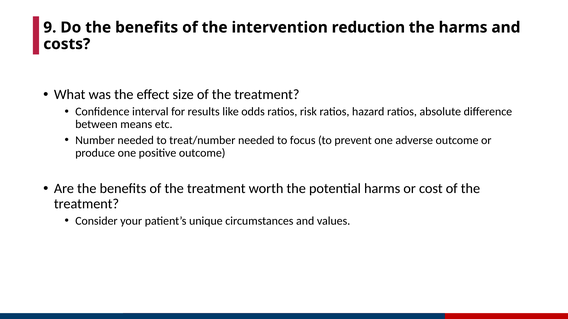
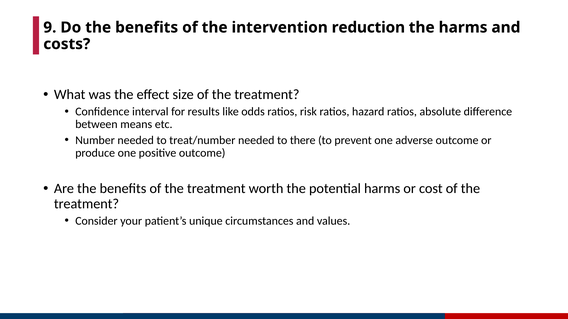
focus: focus -> there (303, 140)
